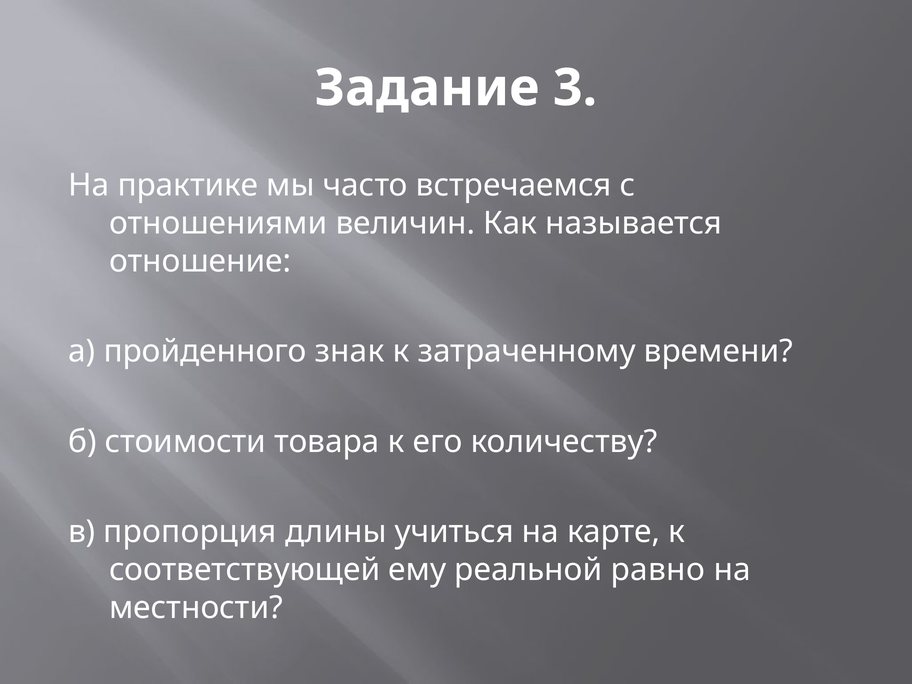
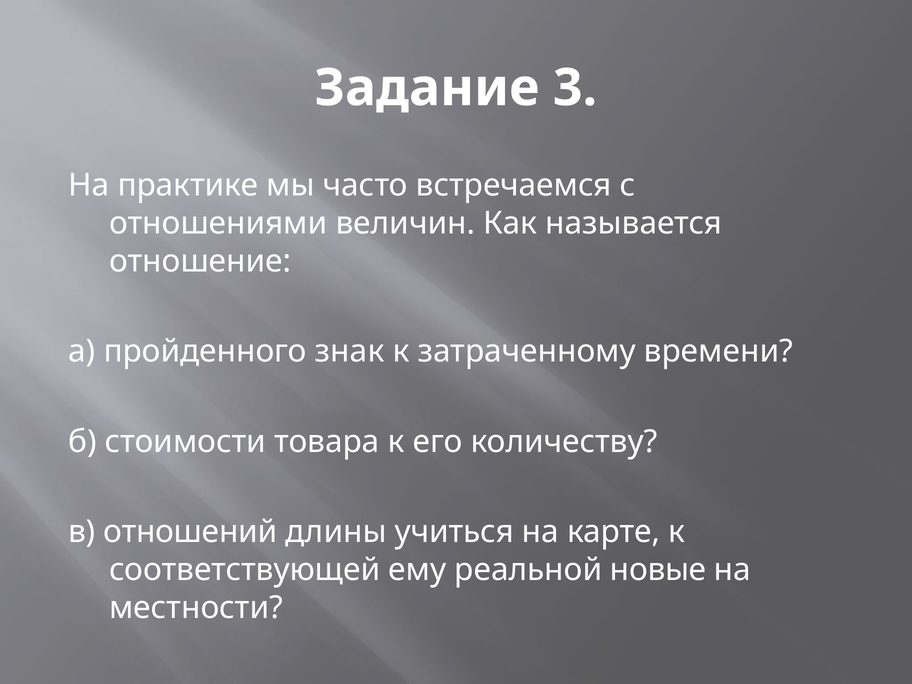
пропорция: пропорция -> отношений (190, 532)
равно: равно -> новые (658, 570)
